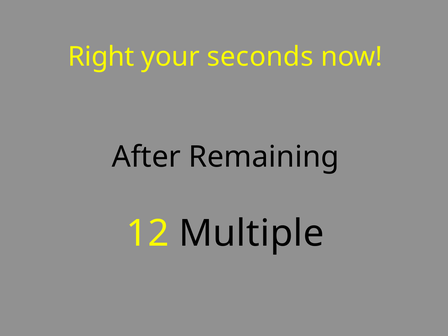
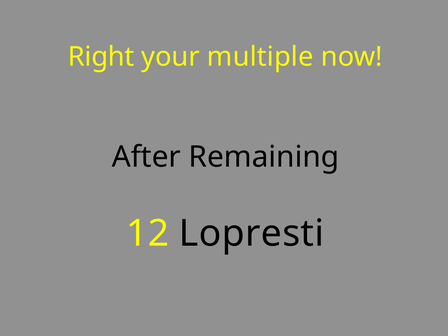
seconds: seconds -> multiple (260, 57)
Multiple: Multiple -> Lopresti (252, 234)
